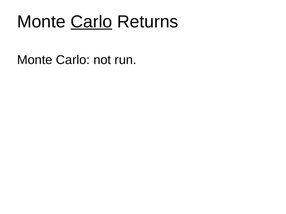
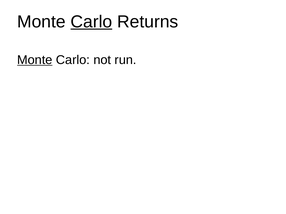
Monte underline: none -> present (35, 60)
